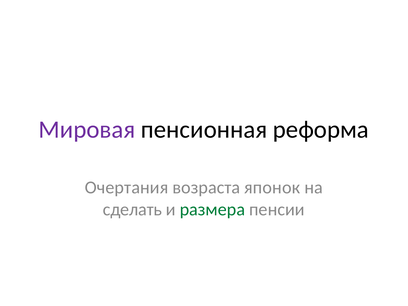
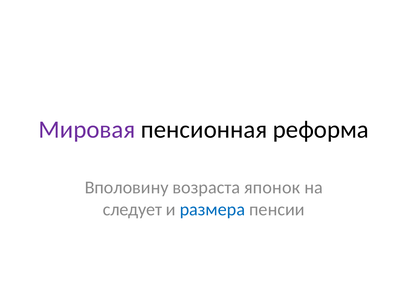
Очертания: Очертания -> Вполовину (127, 188)
сделать: сделать -> следует (132, 209)
размера colour: green -> blue (212, 209)
